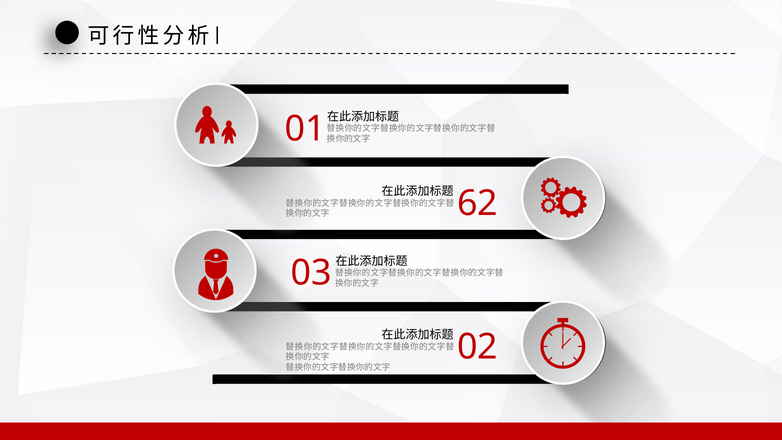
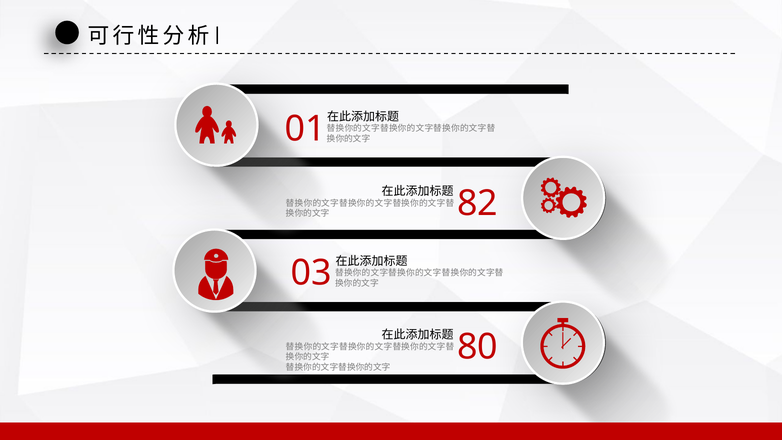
62: 62 -> 82 (477, 203)
02: 02 -> 80 (477, 347)
